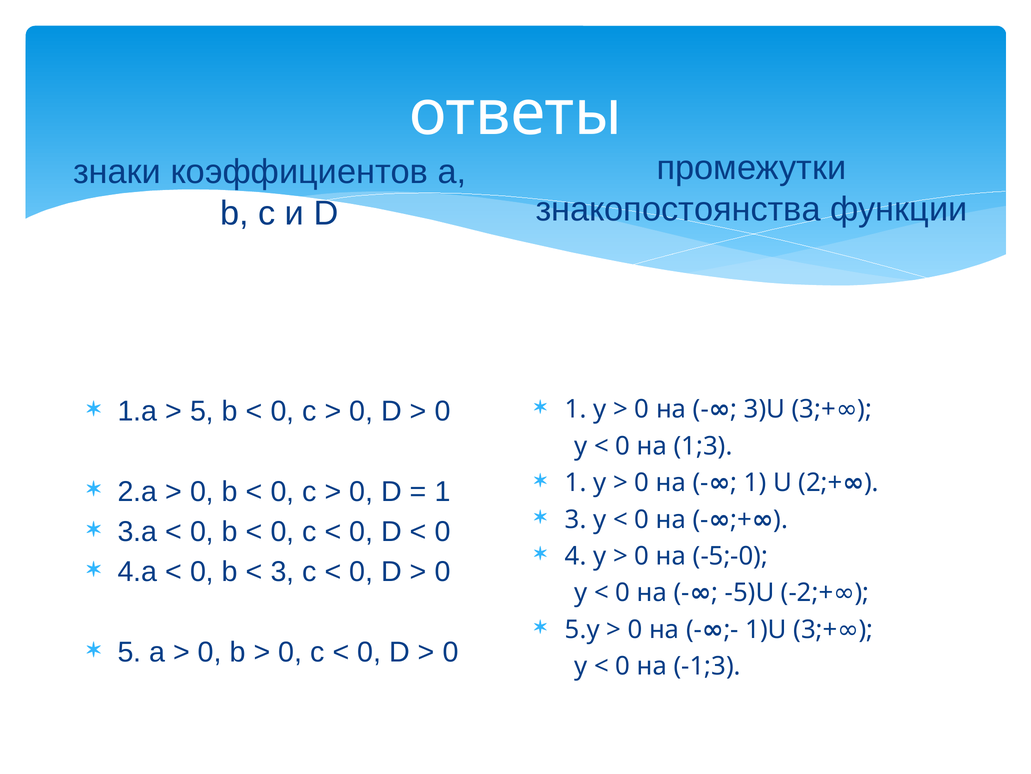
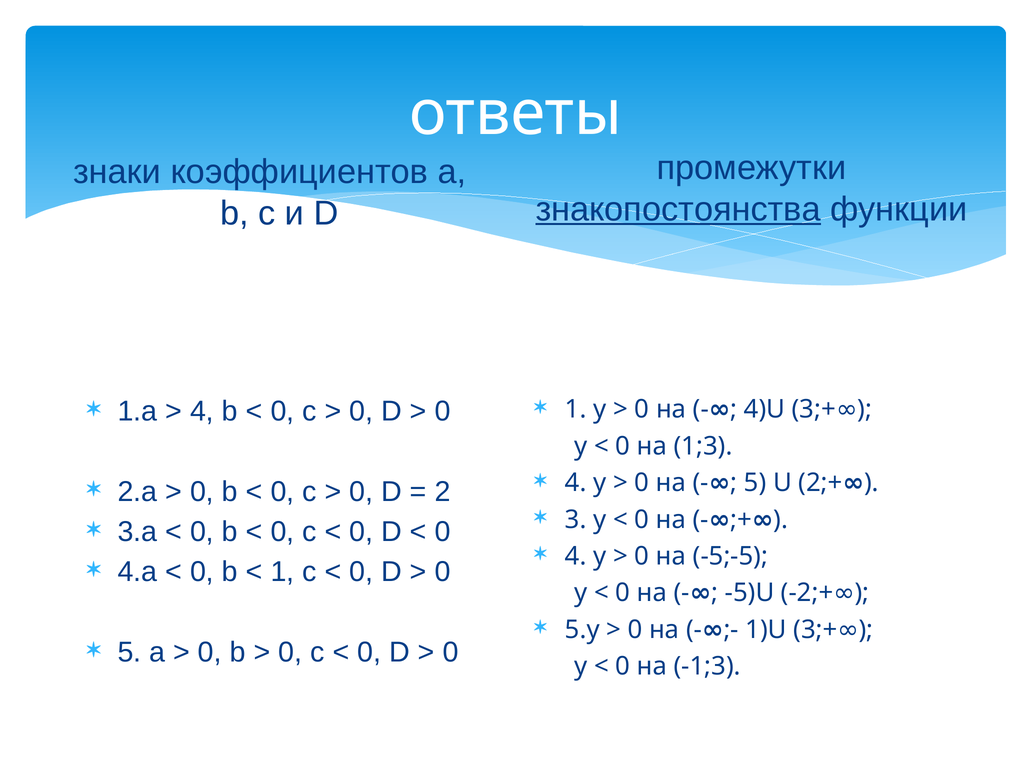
знакопостоянства underline: none -> present (678, 209)
3)U: 3)U -> 4)U (765, 409)
5: 5 -> 4 (202, 411)
1: 1 -> 4 (576, 482)
1: 1 -> 5 (755, 482)
1: 1 -> 2 (443, 491)
-5;-0: -5;-0 -> -5;-5 (730, 556)
3: 3 -> 1 (282, 571)
